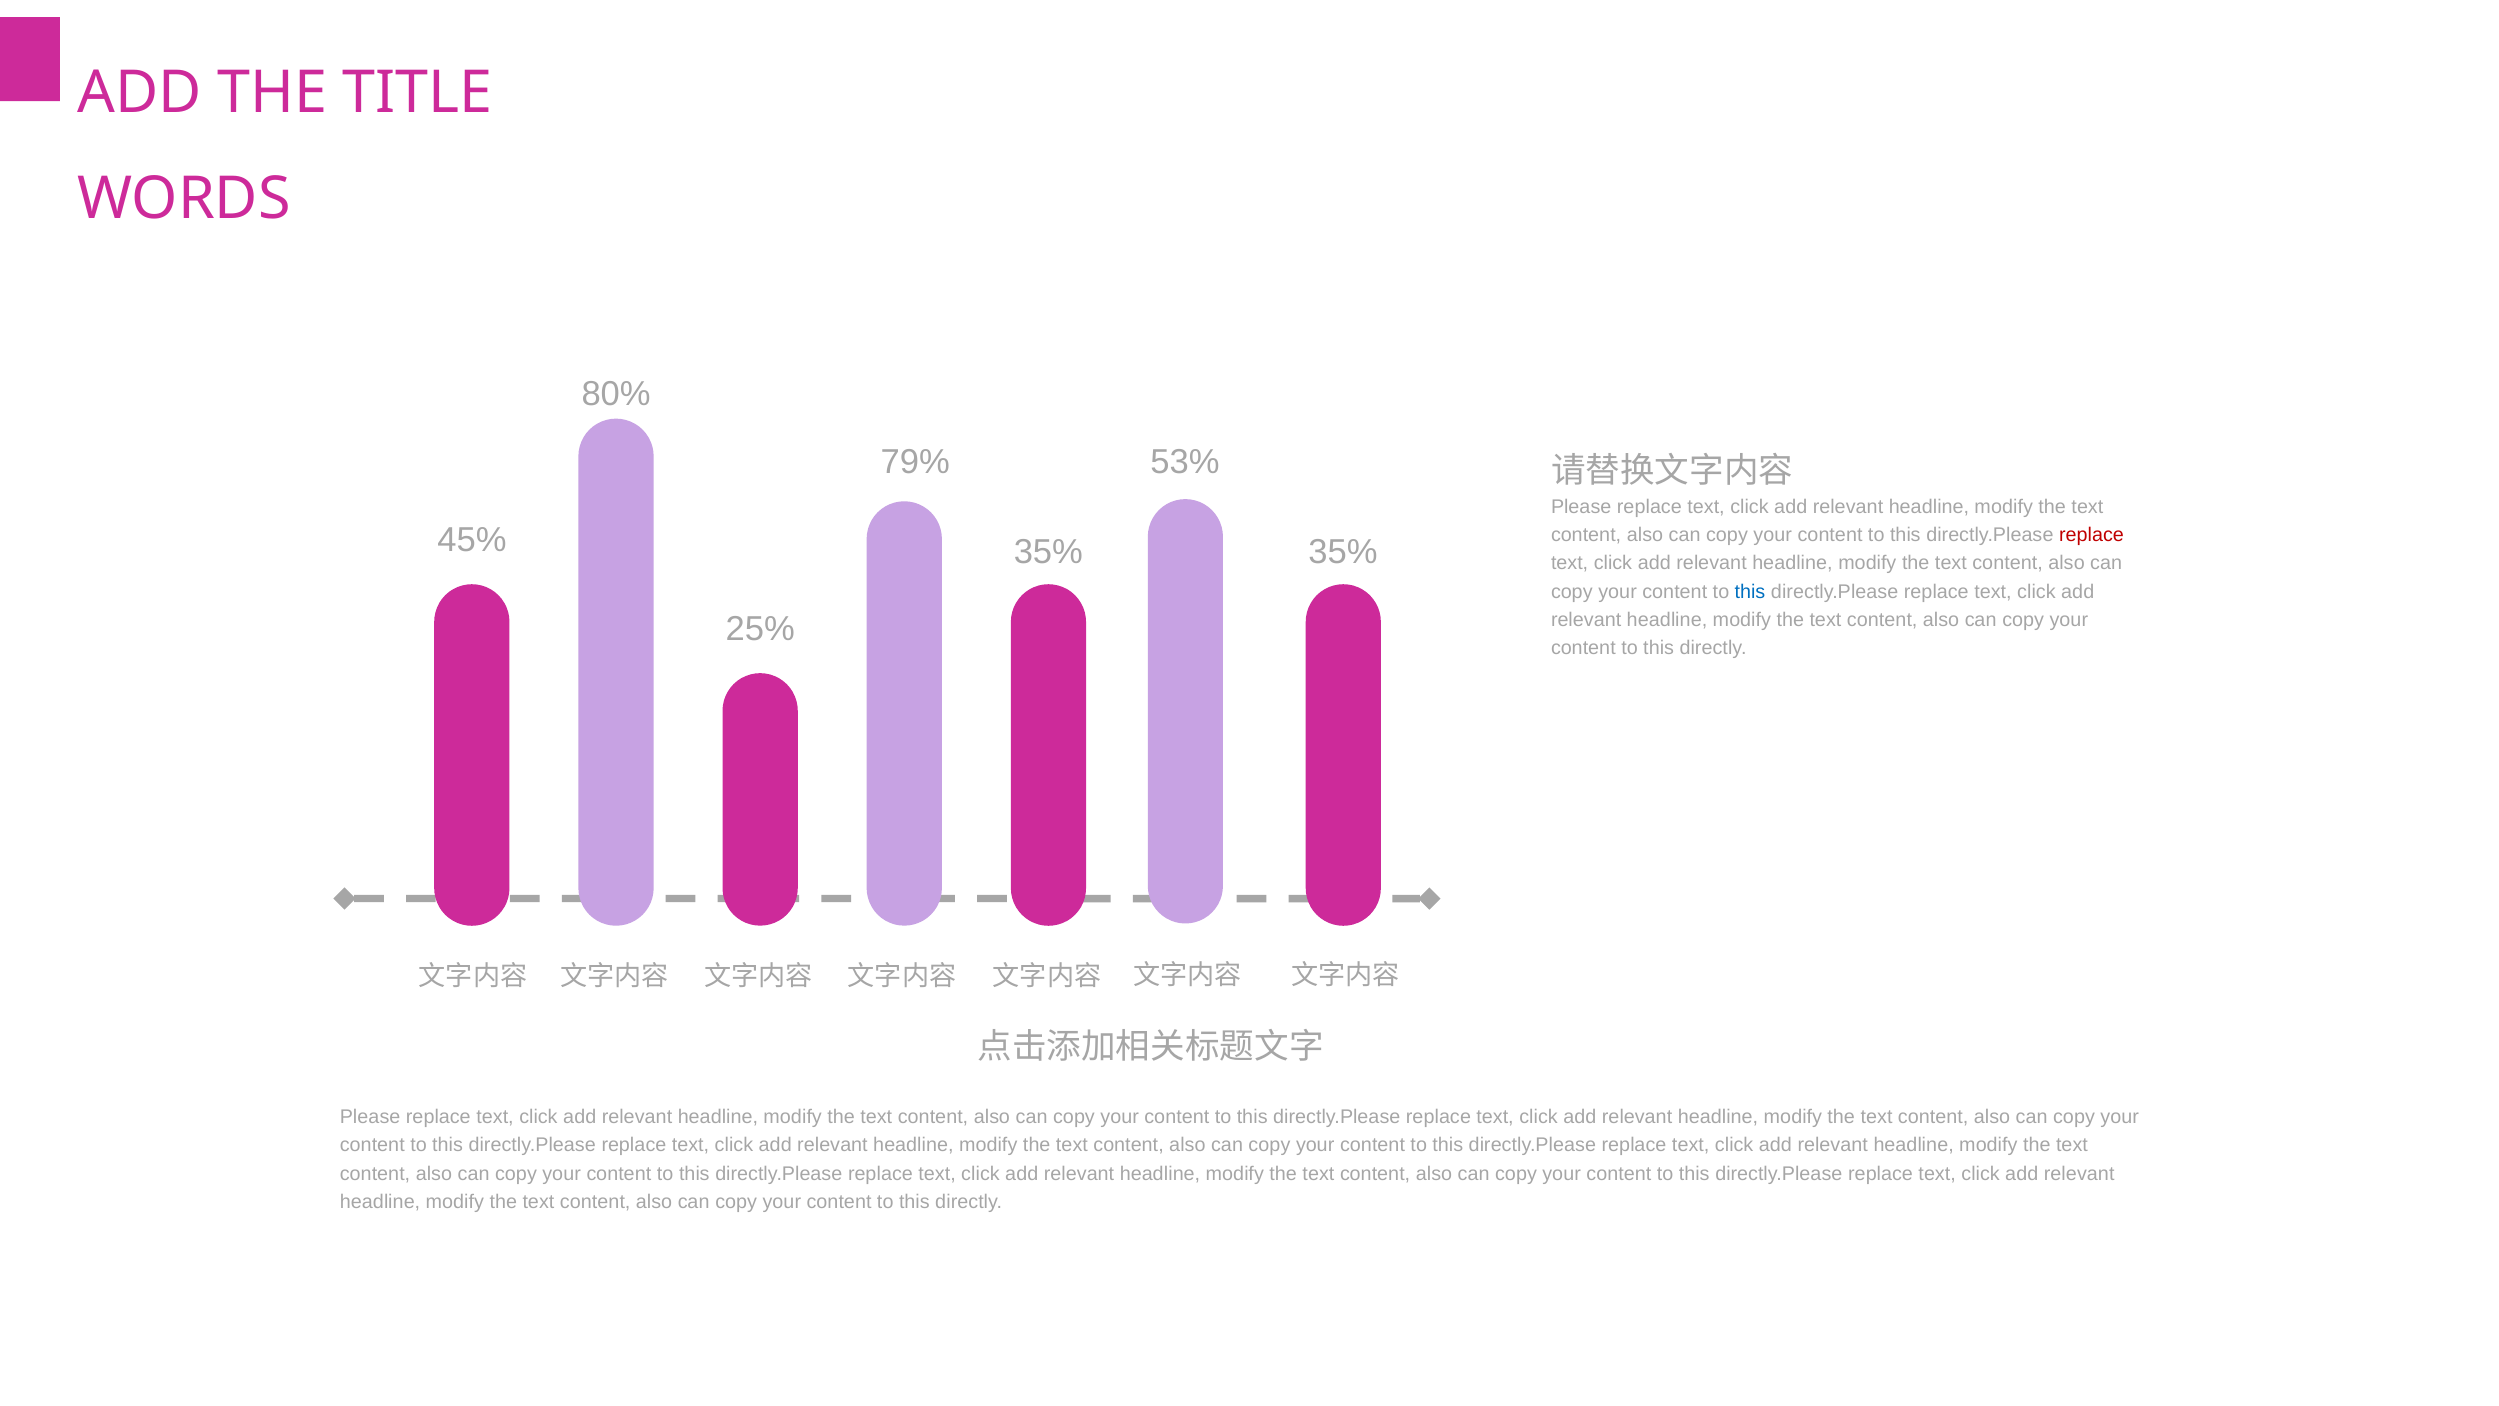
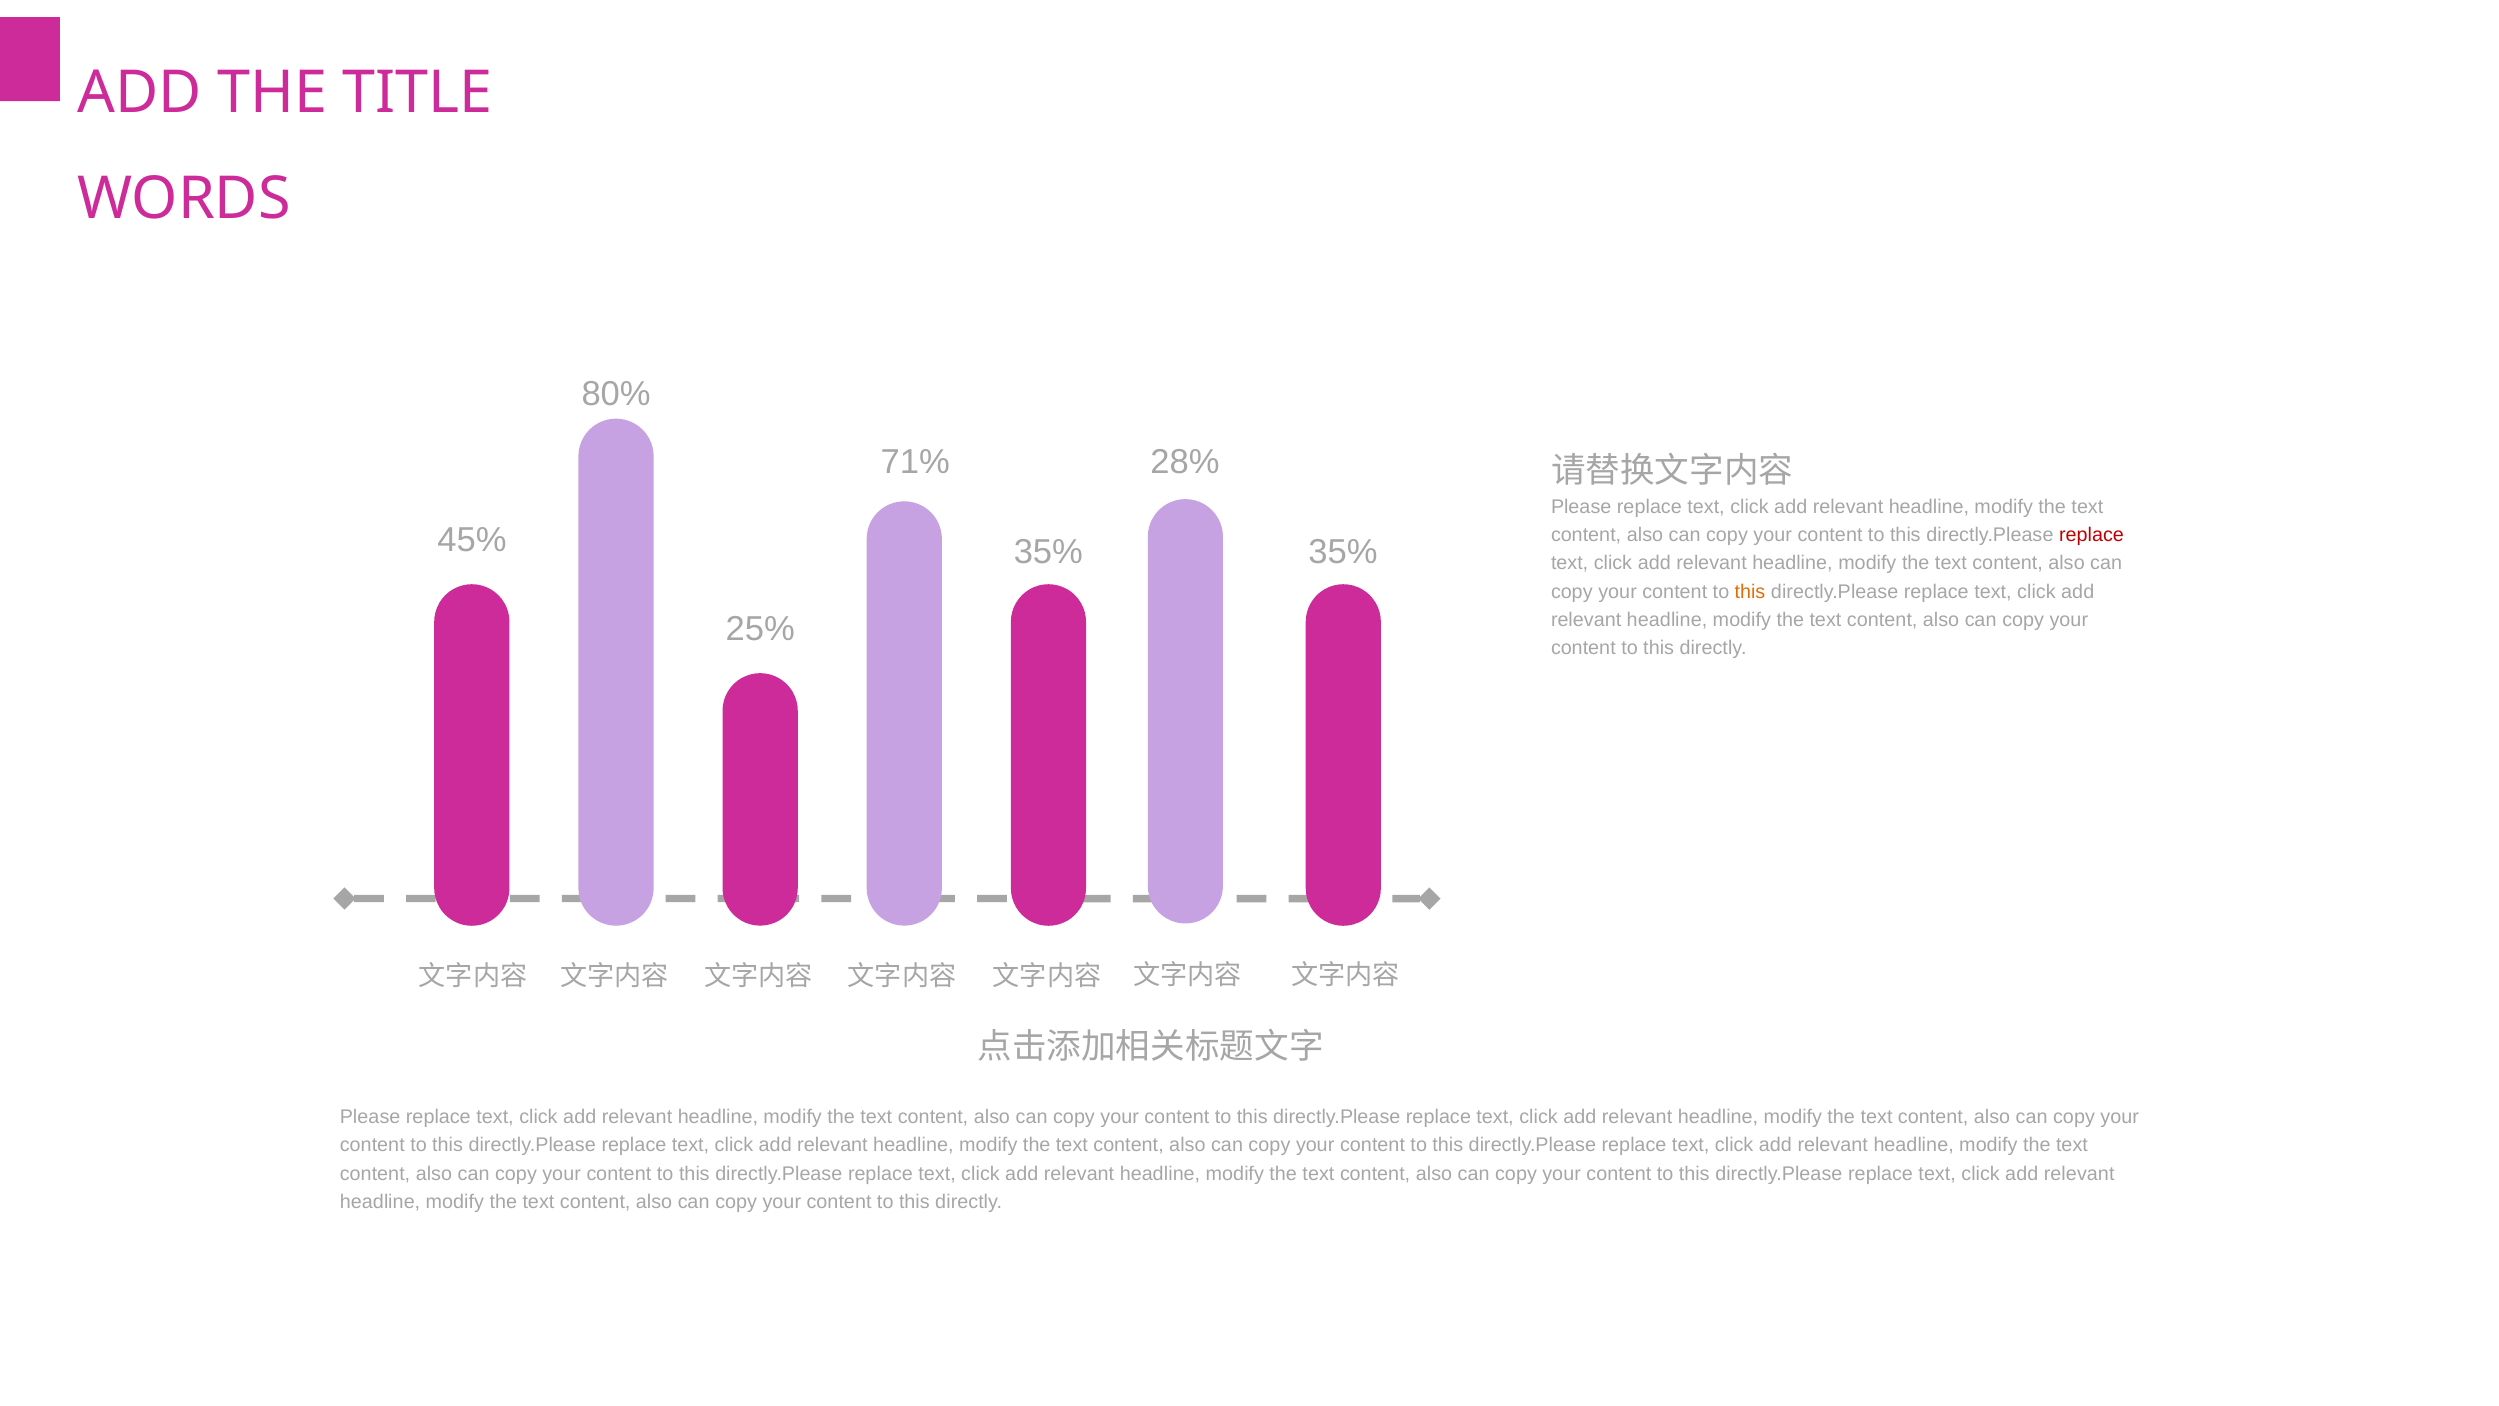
53%: 53% -> 28% (1185, 462)
79%: 79% -> 71% (915, 462)
this colour: blue -> orange (1750, 592)
